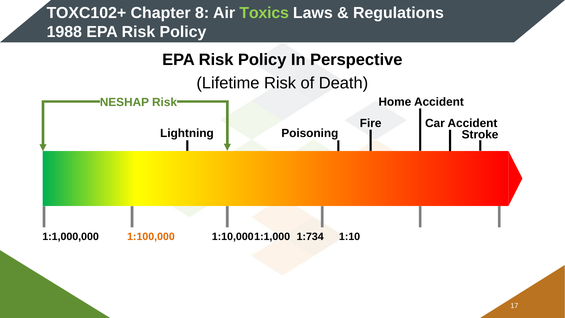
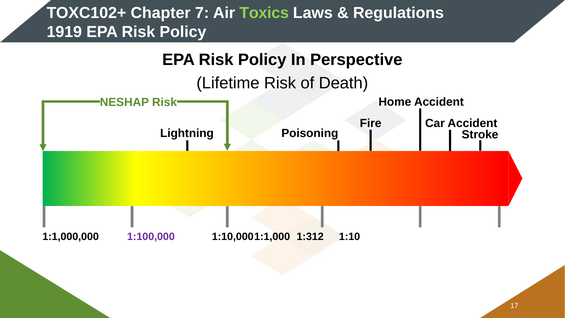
8: 8 -> 7 (202, 13)
1988: 1988 -> 1919 (64, 32)
1:100,000 colour: orange -> purple (151, 236)
1:734: 1:734 -> 1:312 (310, 236)
